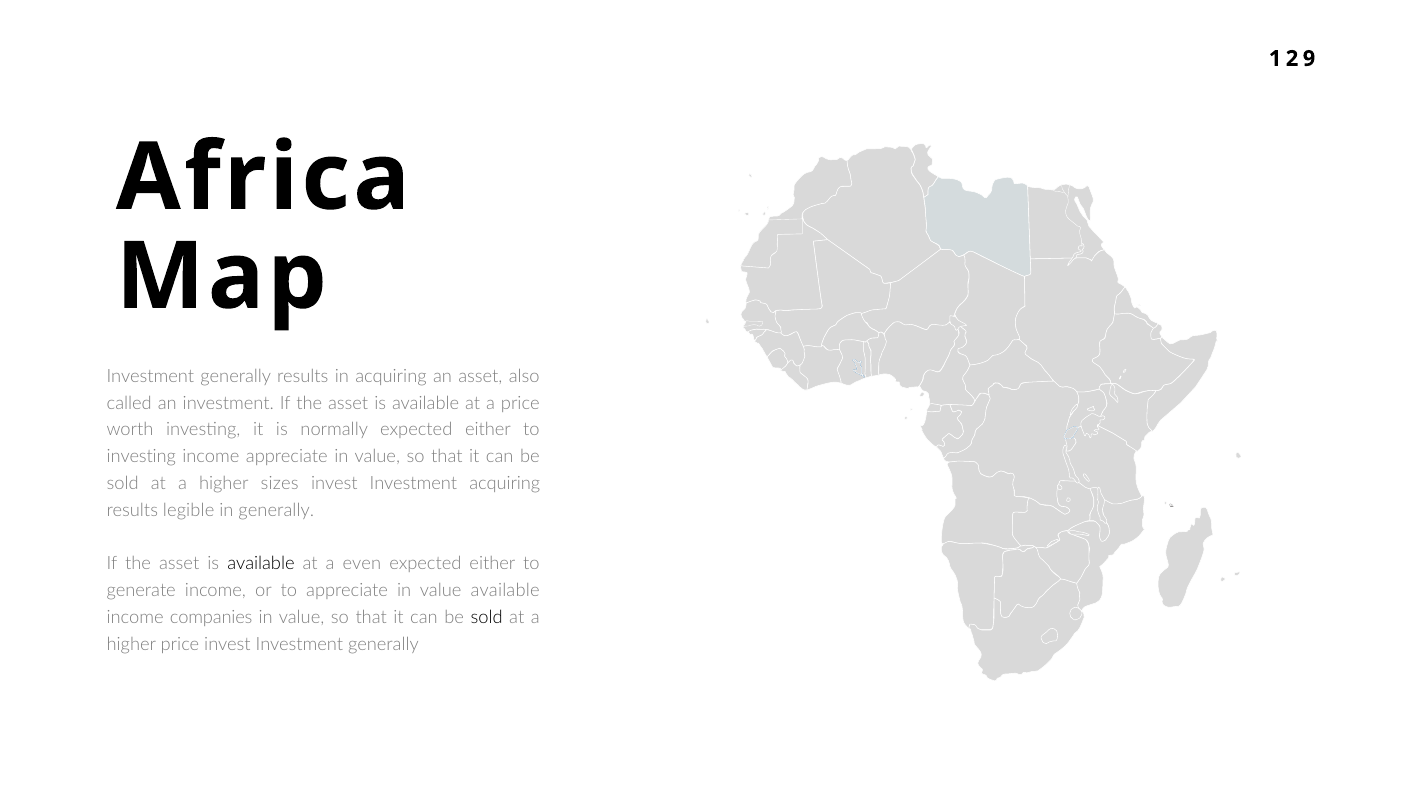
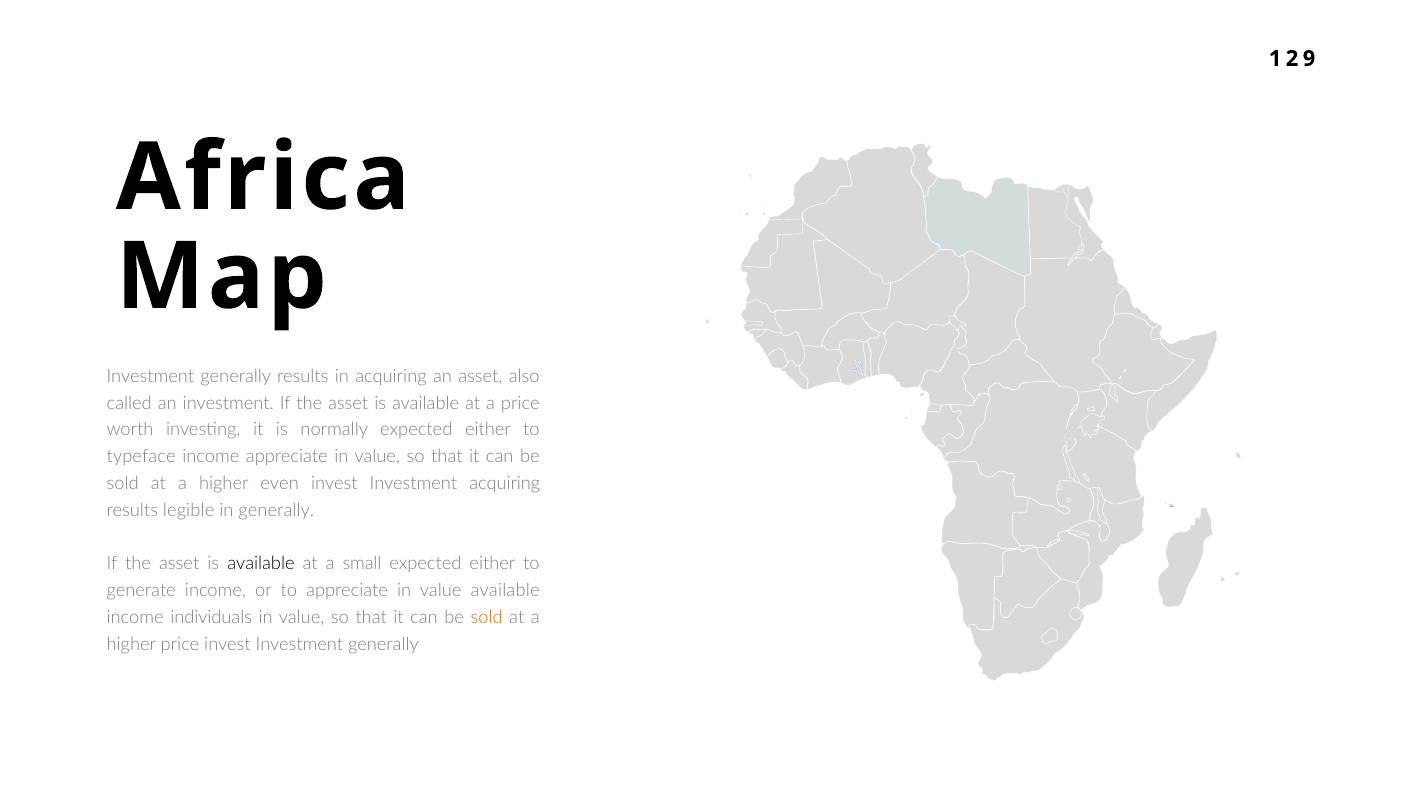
investing: investing -> typeface (141, 457)
sizes: sizes -> even (280, 483)
even: even -> small (362, 564)
companies: companies -> individuals (211, 617)
sold colour: black -> orange (487, 617)
